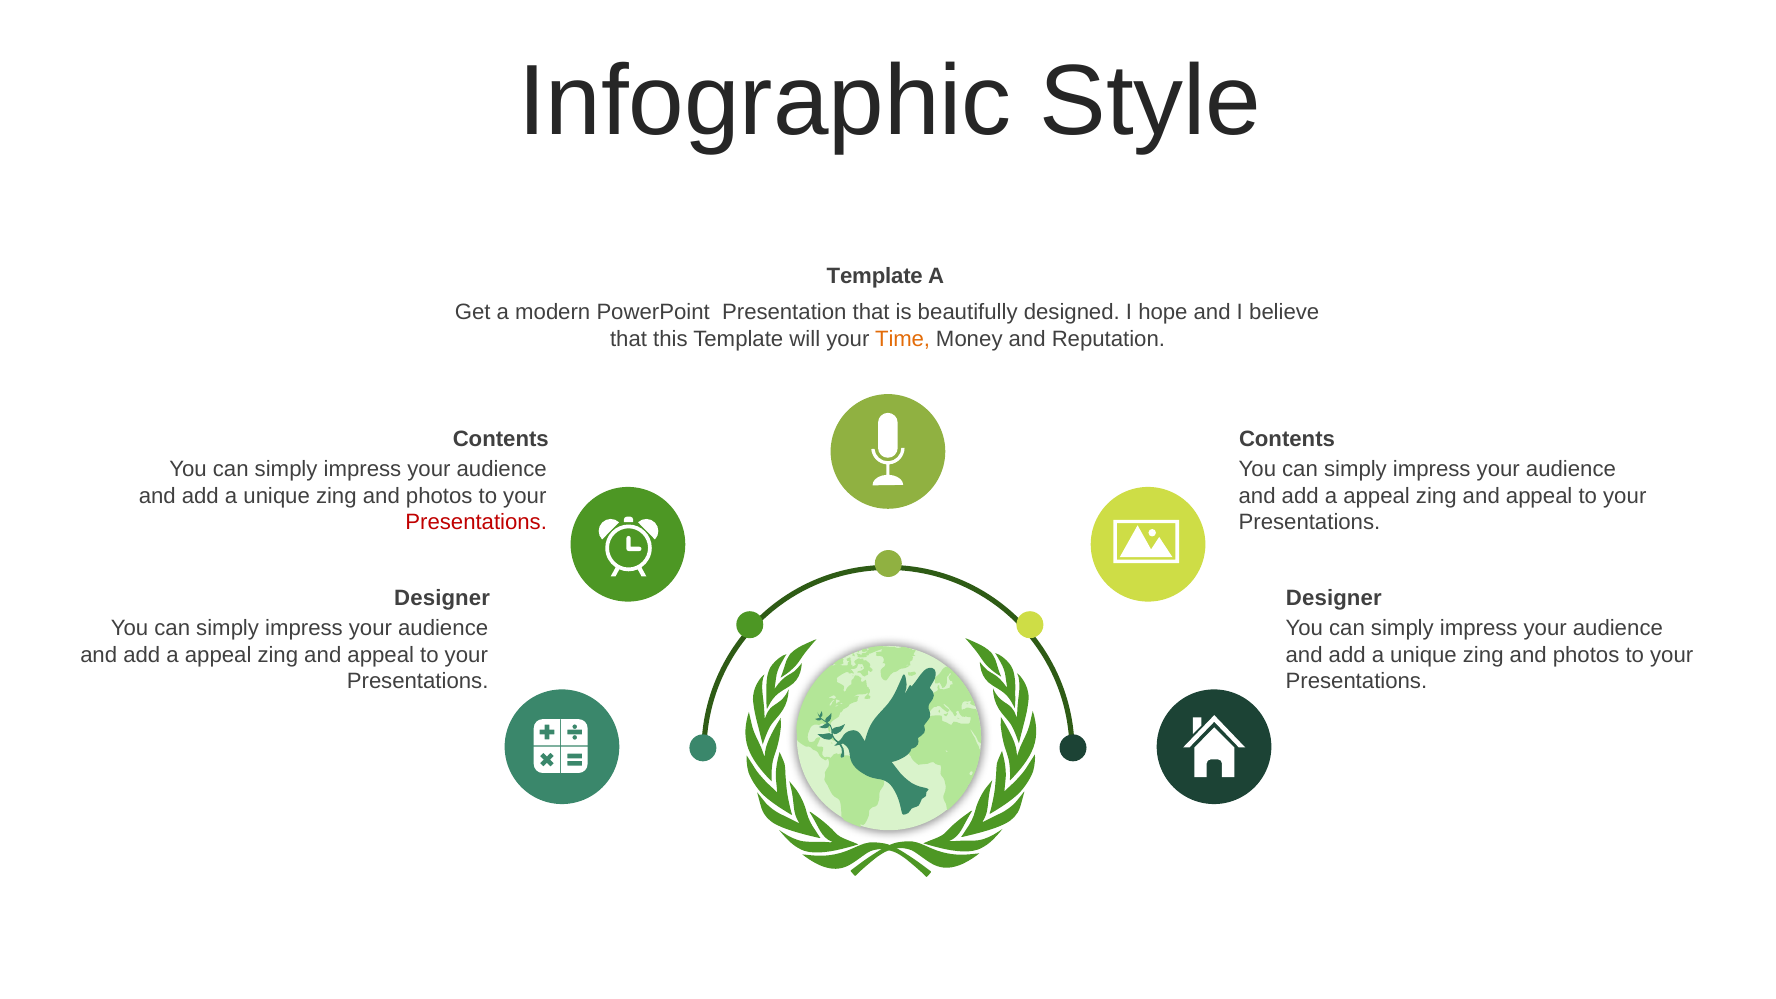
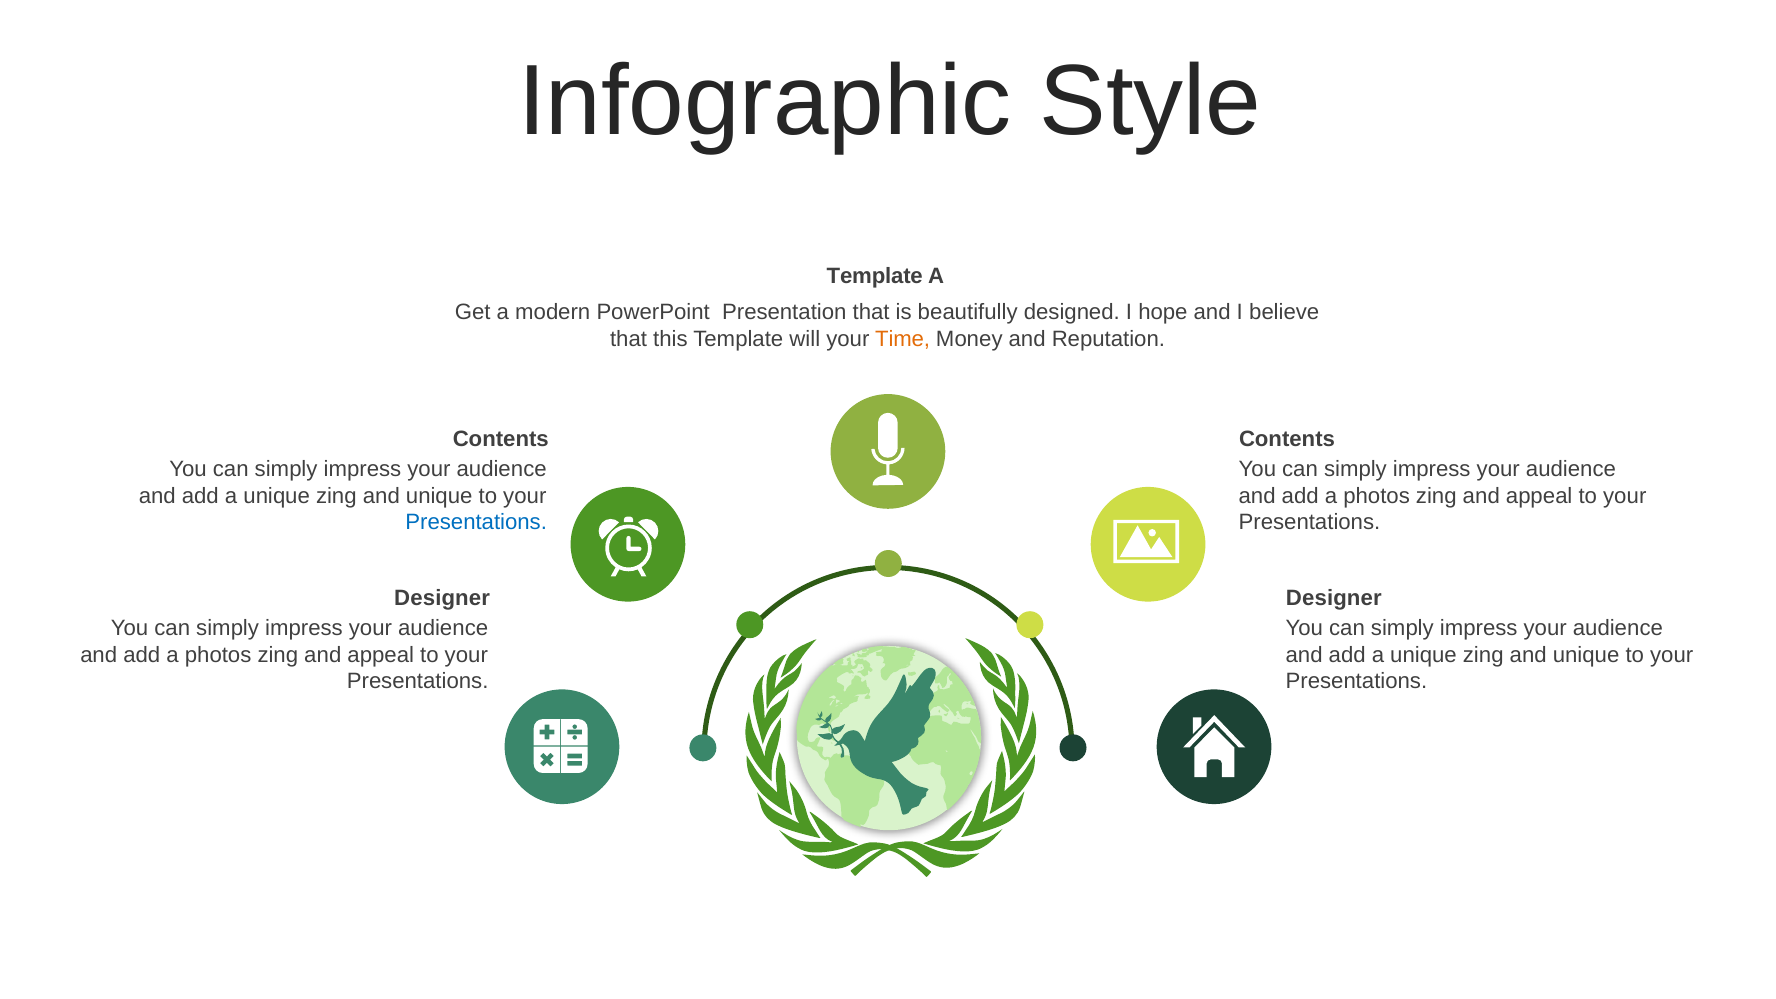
photos: photos -> unique (439, 496)
appeal: appeal -> photos (1377, 496)
Presentations colour: red -> blue (476, 522)
appeal: appeal -> photos (218, 655)
photos: photos -> unique (1586, 655)
